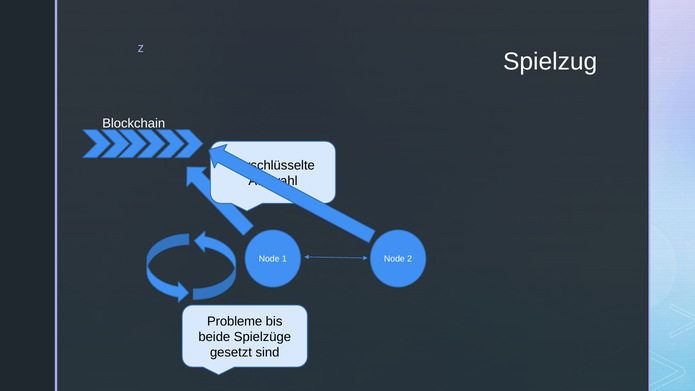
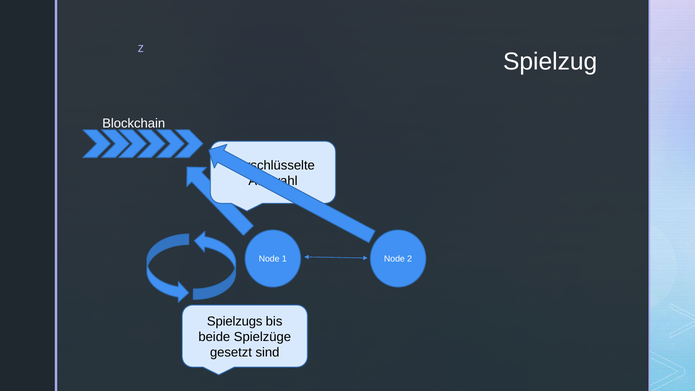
Probleme: Probleme -> Spielzugs (235, 321)
